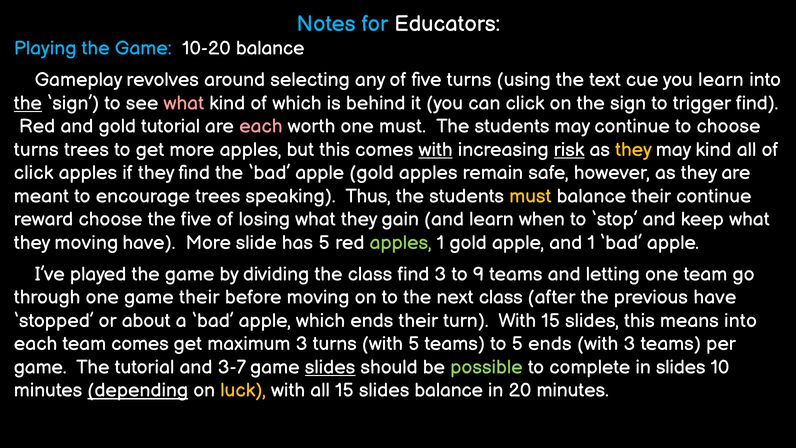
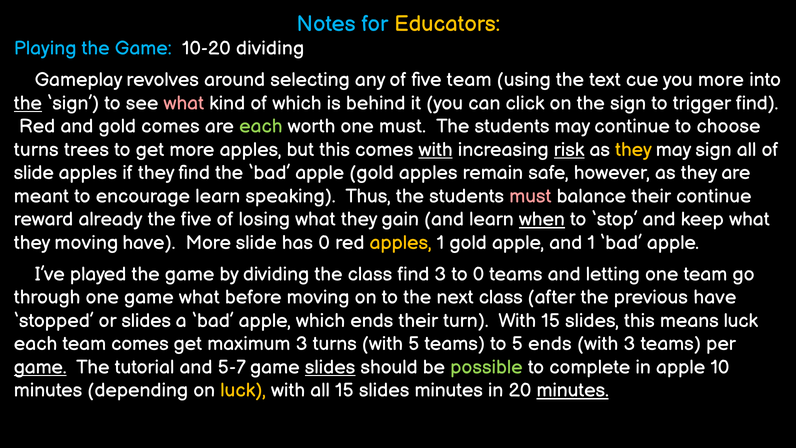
Educators colour: white -> yellow (447, 24)
10-20 balance: balance -> dividing (270, 48)
five turns: turns -> team (469, 80)
you learn: learn -> more (721, 80)
gold tutorial: tutorial -> comes (170, 126)
each colour: pink -> light green (261, 126)
may kind: kind -> sign (714, 150)
click: click -> slide (34, 173)
encourage trees: trees -> learn (218, 196)
must colour: yellow -> pink (530, 196)
reward choose: choose -> already (111, 219)
when underline: none -> present (542, 219)
has 5: 5 -> 0 (324, 243)
apples colour: light green -> yellow (401, 243)
to 9: 9 -> 0 (479, 274)
game their: their -> what (199, 297)
or about: about -> slides (146, 321)
means into: into -> luck (741, 321)
game underline: none -> present (40, 367)
3-7: 3-7 -> 5-7 (232, 367)
in slides: slides -> apple (681, 367)
depending underline: present -> none (138, 390)
slides balance: balance -> minutes (449, 390)
minutes underline: none -> present (573, 390)
